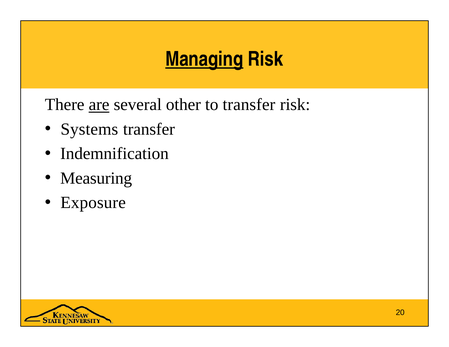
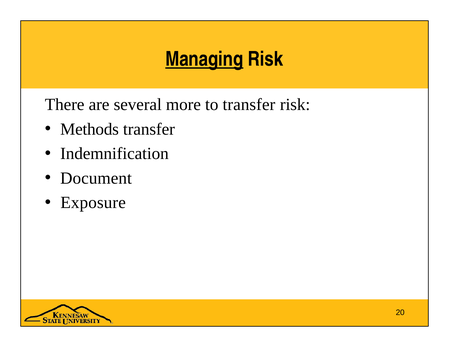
are underline: present -> none (99, 105)
other: other -> more (183, 105)
Systems: Systems -> Methods (90, 129)
Measuring: Measuring -> Document (96, 178)
